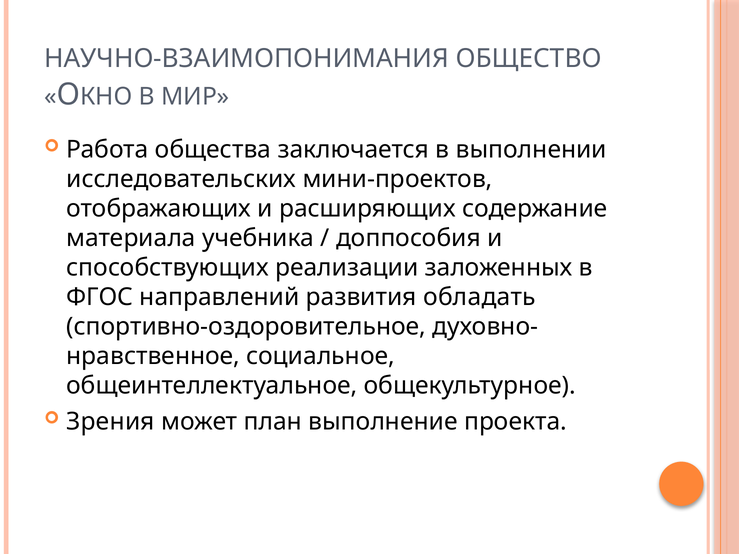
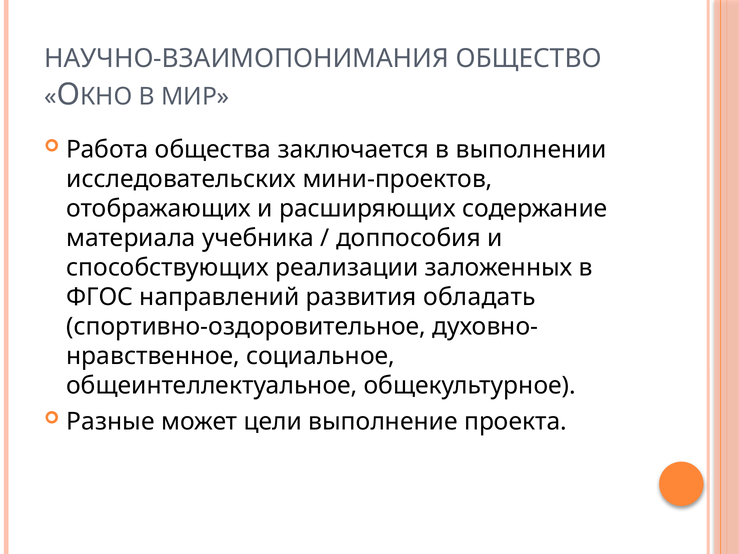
Зрения: Зрения -> Разные (111, 422)
план: план -> цели (273, 422)
